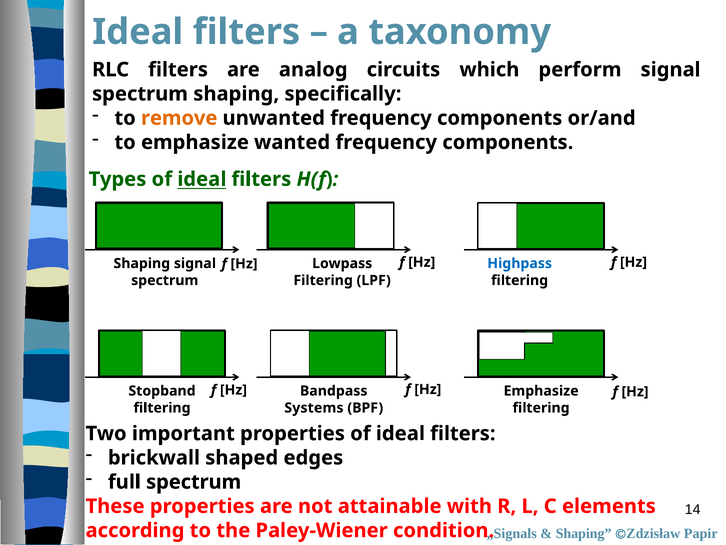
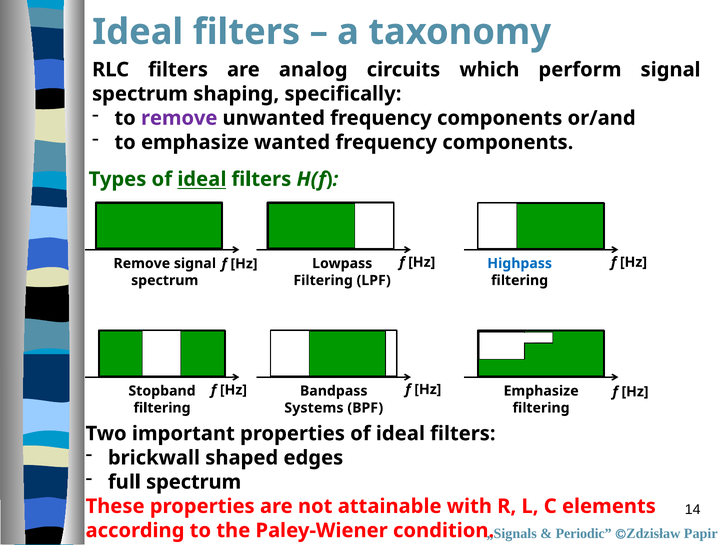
remove colour: orange -> purple (179, 118)
Shaping: Shaping -> Remove (142, 263)
Shaping: Shaping -> Periodic (584, 533)
